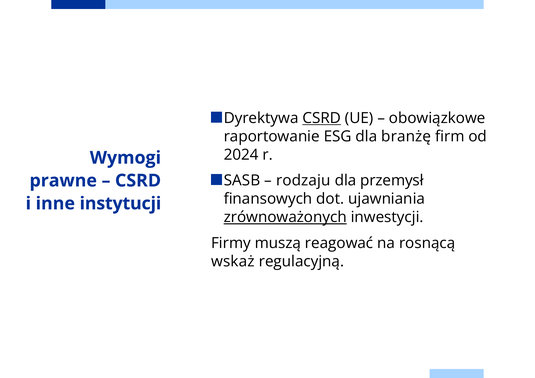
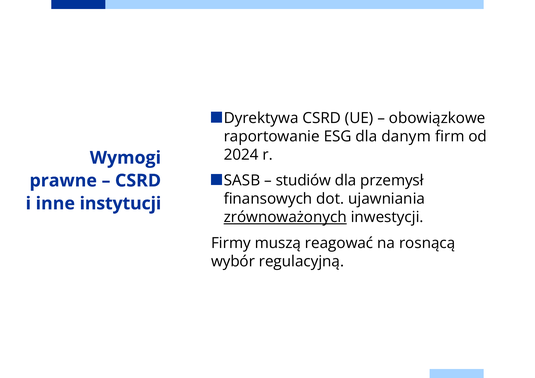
CSRD underline: present -> none (322, 118)
branżę: branżę -> danym (406, 137)
rodzaju: rodzaju -> studiów (303, 181)
wskaż: wskaż -> wybór (233, 262)
